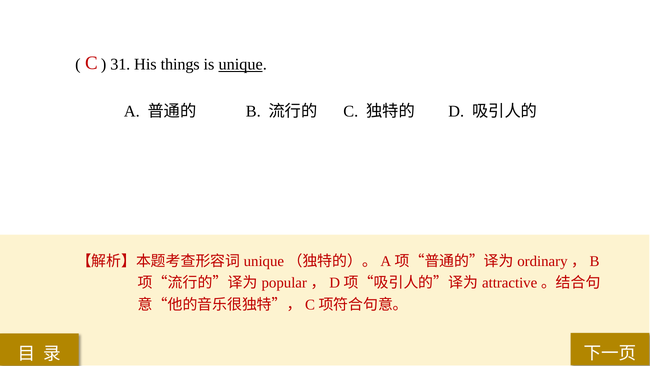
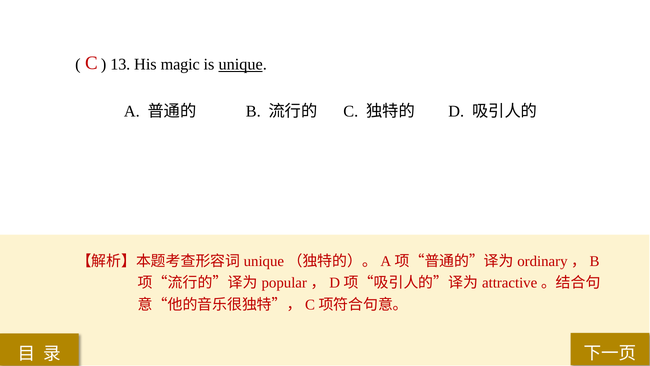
31: 31 -> 13 (120, 64)
things: things -> magic (180, 64)
